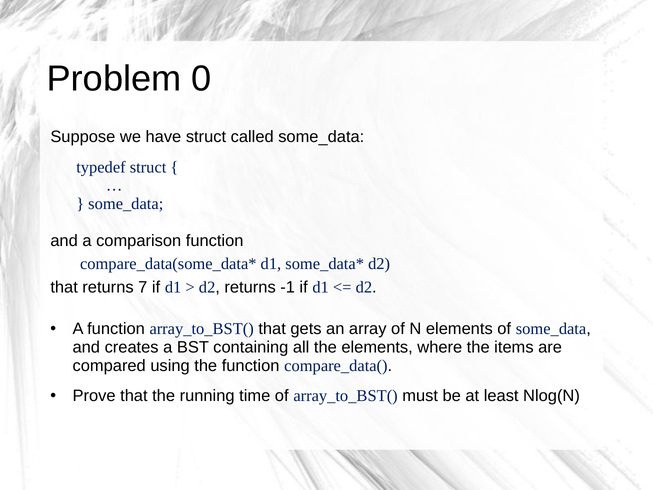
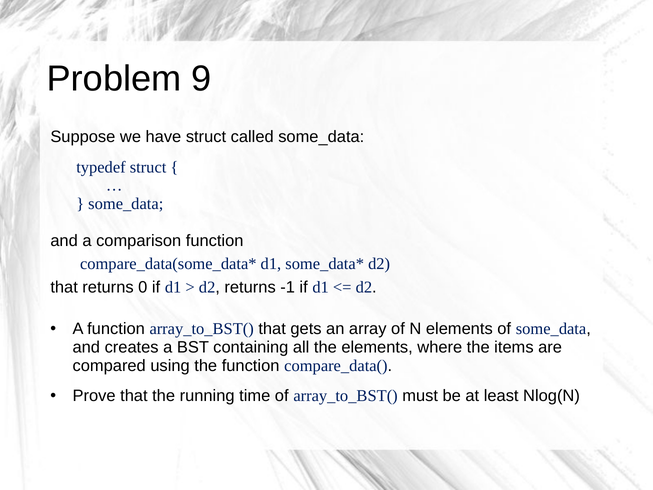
0: 0 -> 9 (202, 79)
7: 7 -> 0 (143, 287)
